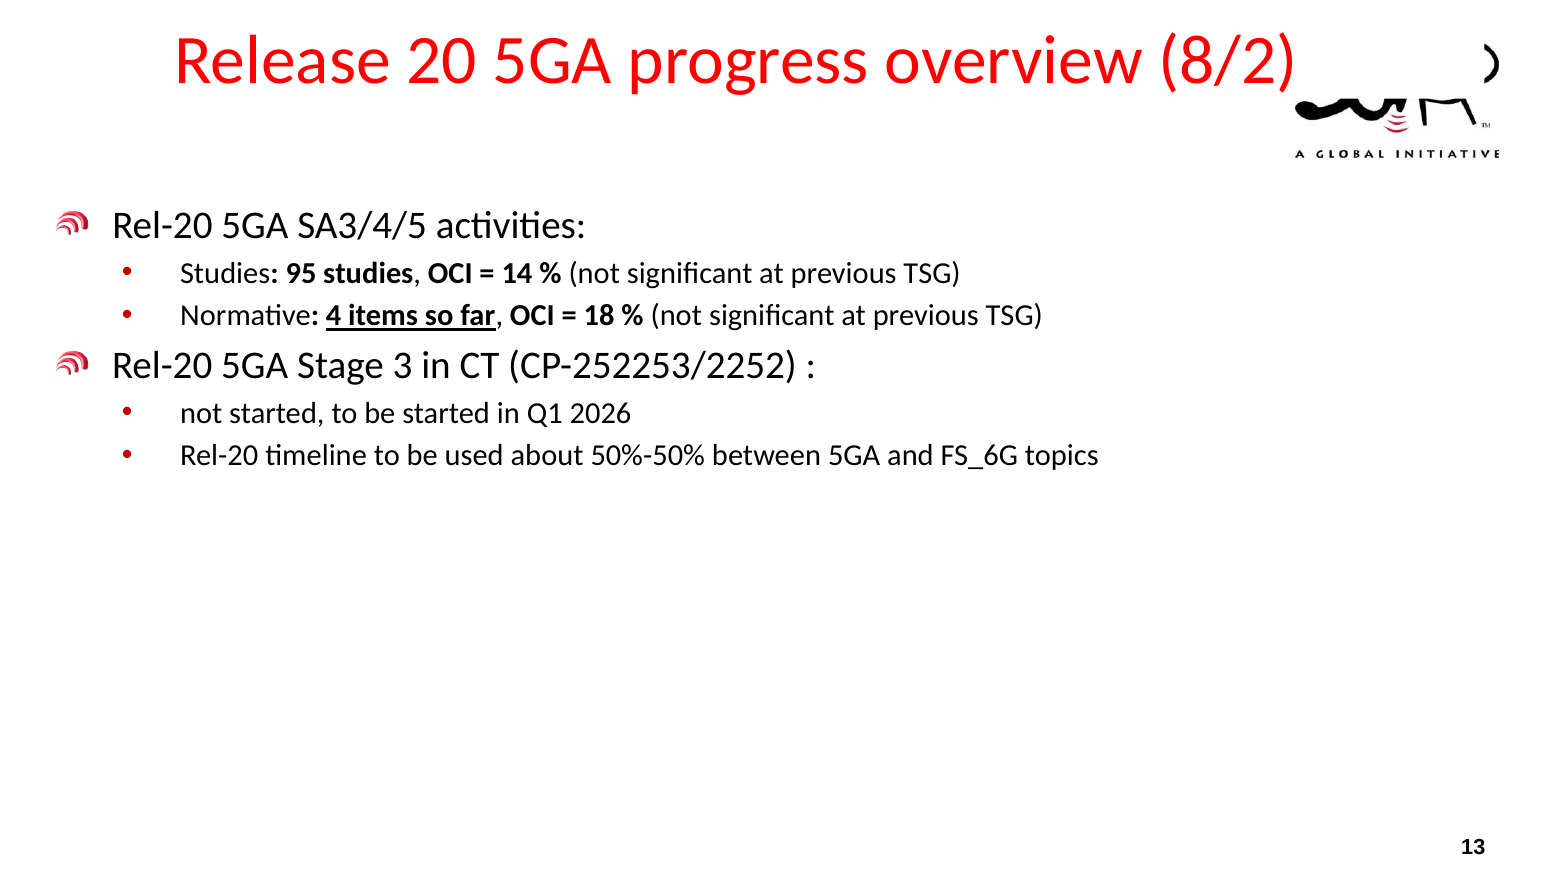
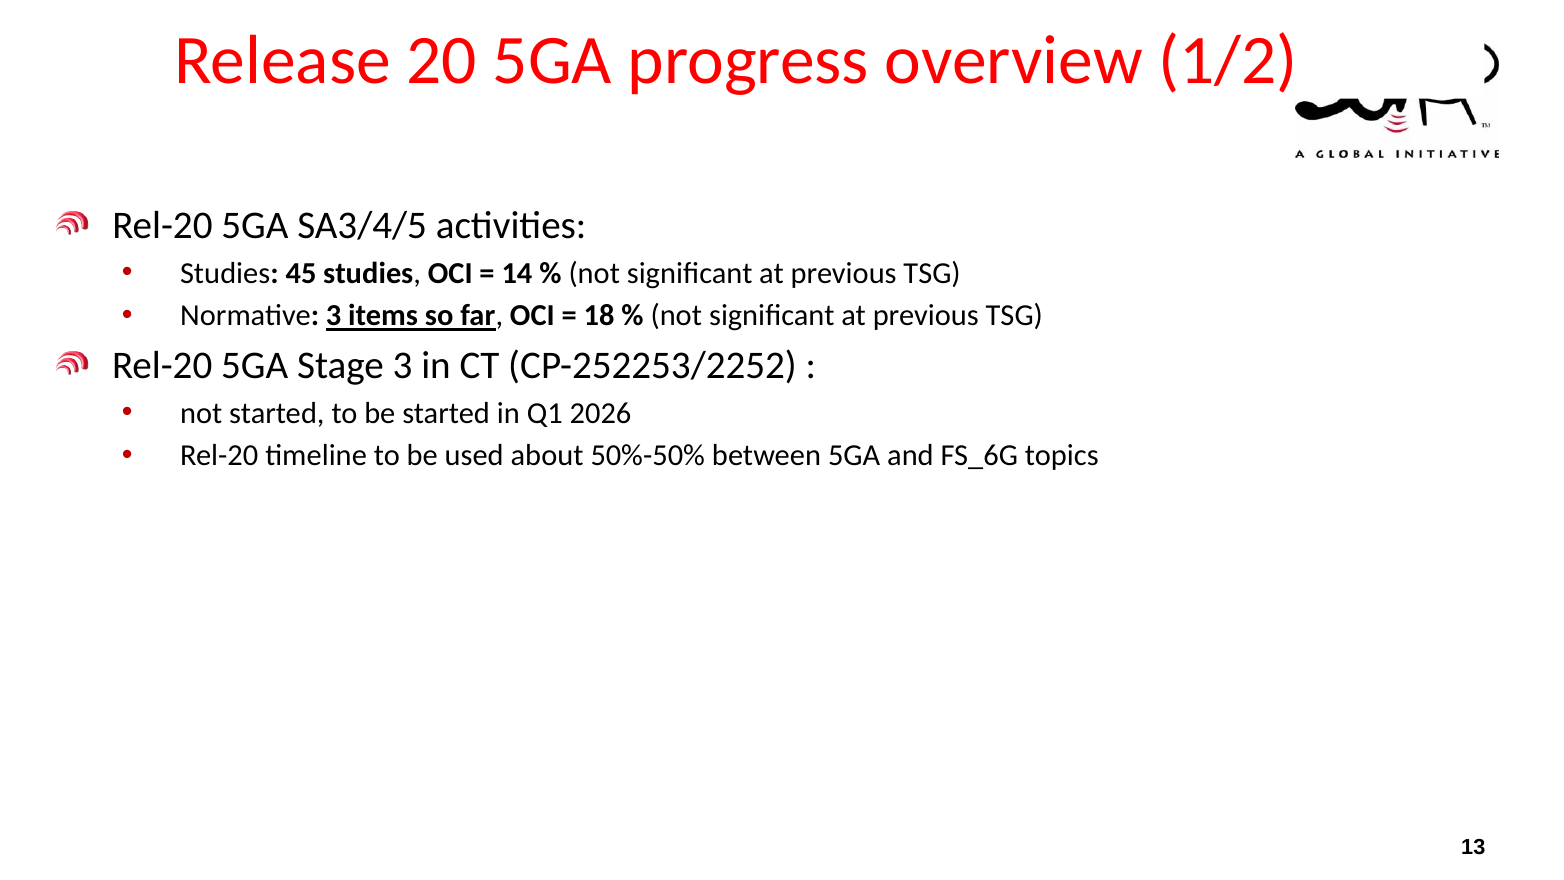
8/2: 8/2 -> 1/2 (1228, 60)
95: 95 -> 45 (301, 273)
Normative 4: 4 -> 3 (334, 316)
